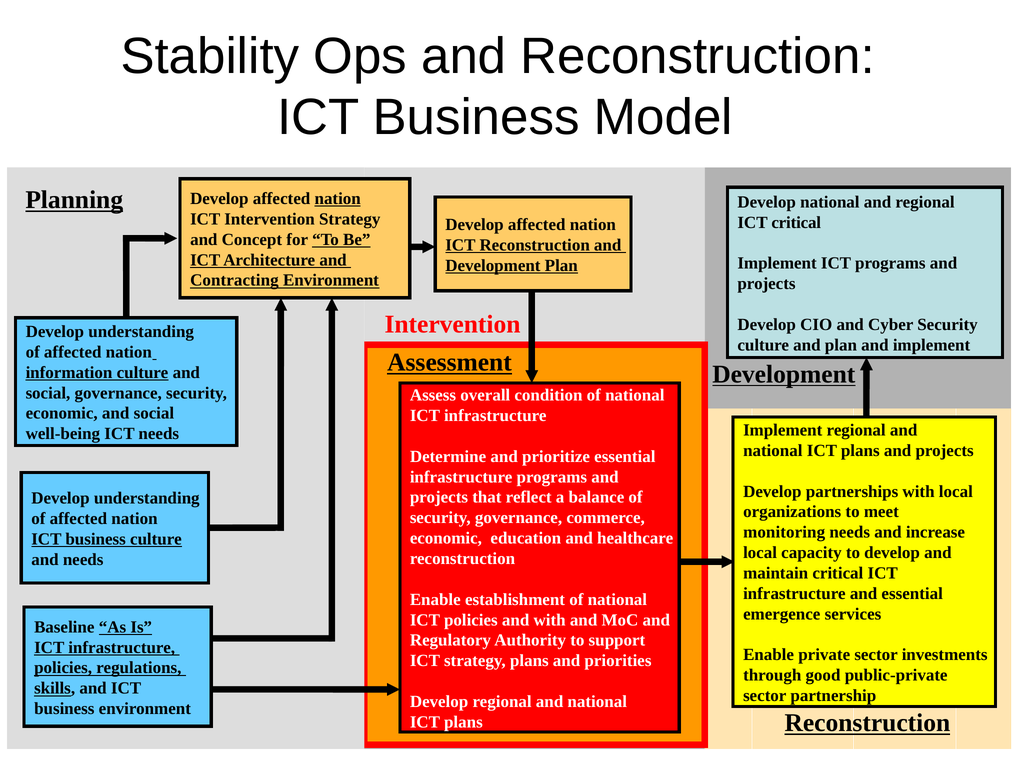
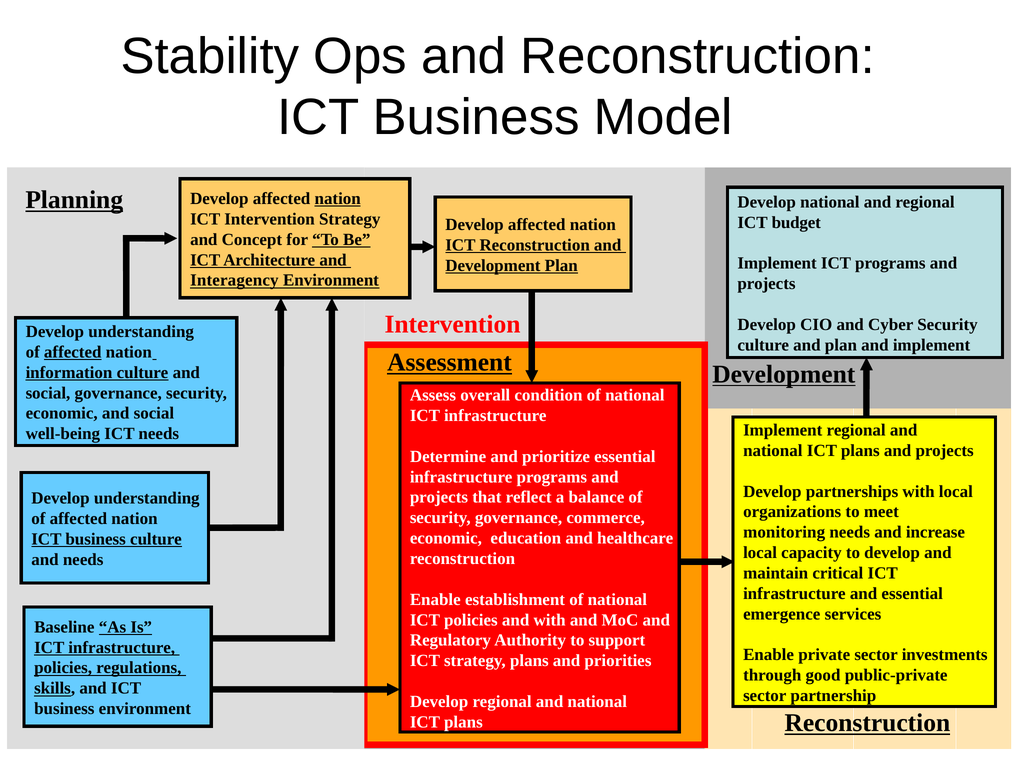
ICT critical: critical -> budget (796, 222)
Contracting: Contracting -> Interagency (234, 280)
affected underline: none -> present (73, 352)
